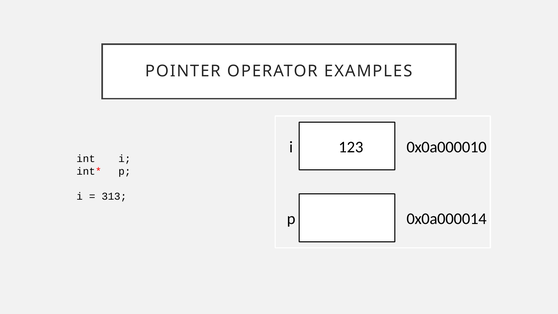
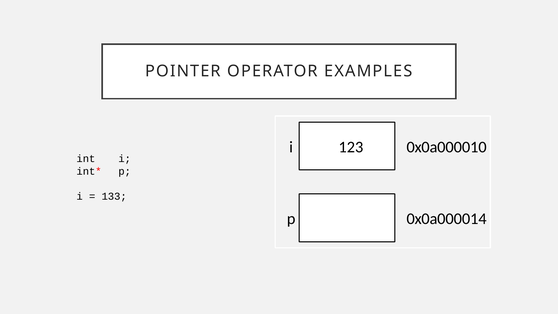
313: 313 -> 133 (114, 196)
